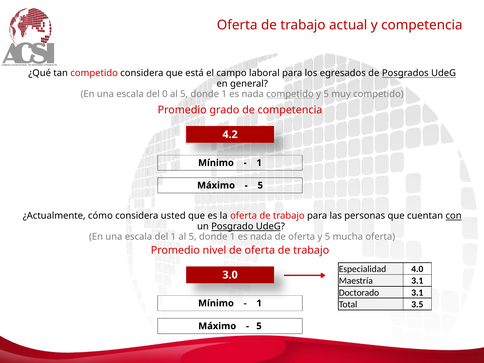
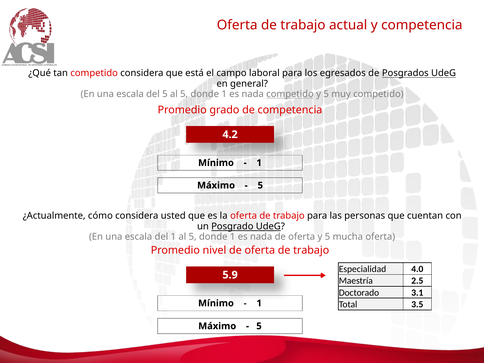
del 0: 0 -> 5 (165, 94)
con underline: present -> none (454, 216)
3.0: 3.0 -> 5.9 (230, 275)
Maestría 3.1: 3.1 -> 2.5 (417, 281)
